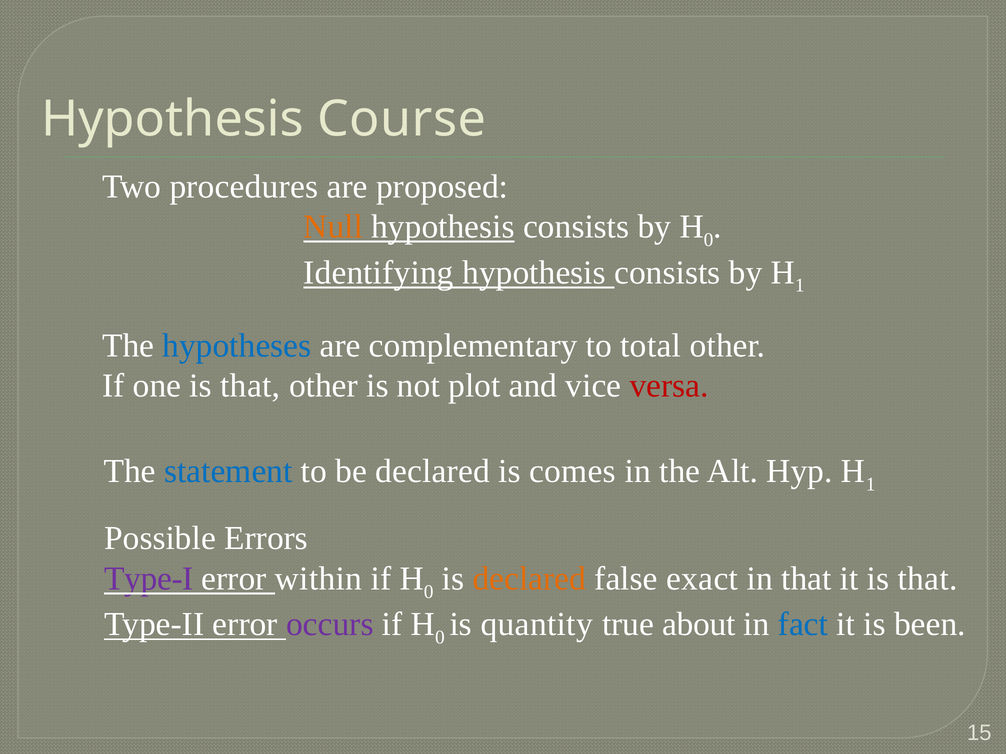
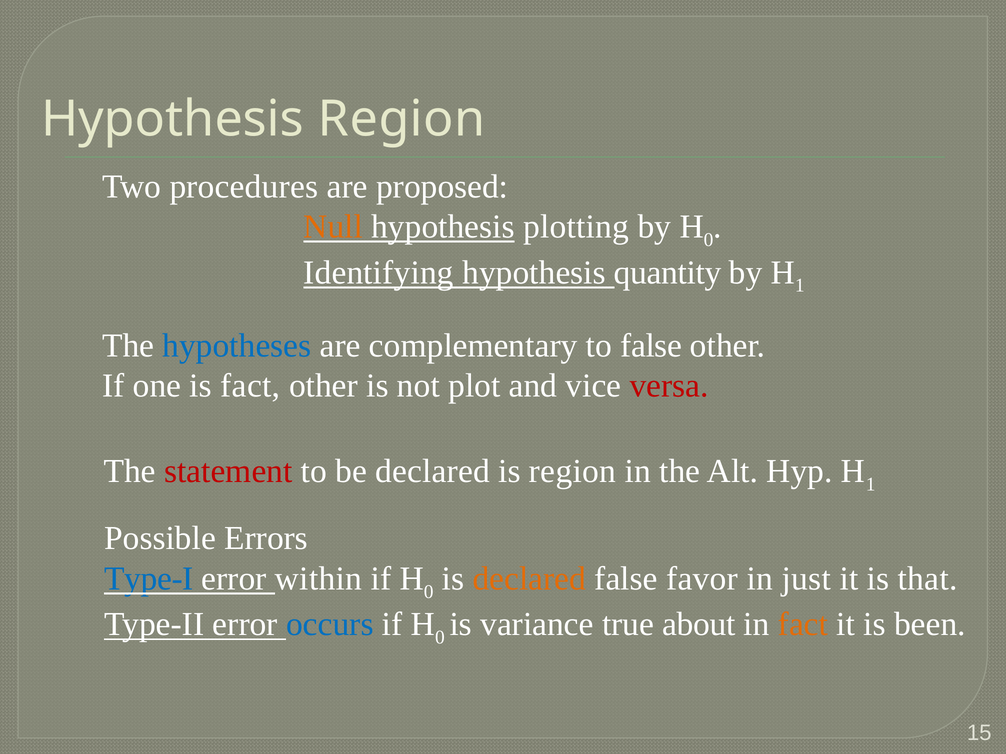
Hypothesis Course: Course -> Region (402, 119)
consists: consists -> plotting (576, 227)
consists: consists -> quantity (668, 273)
to total: total -> false (651, 346)
one is that: that -> fact (250, 386)
statement colour: blue -> red (228, 472)
is comes: comes -> region (573, 472)
Type-I colour: purple -> blue (149, 579)
exact: exact -> favor (702, 579)
in that: that -> just (806, 579)
occurs colour: purple -> blue (330, 625)
quantity: quantity -> variance (537, 625)
fact colour: blue -> orange (803, 625)
